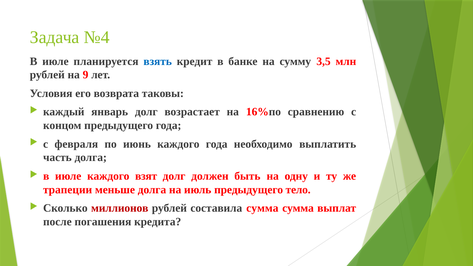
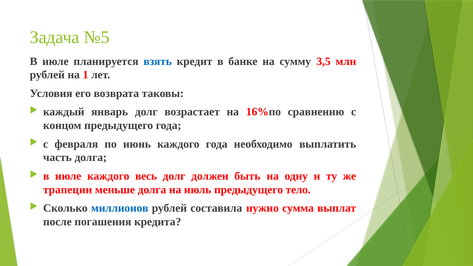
№4: №4 -> №5 (97, 37)
9: 9 -> 1 (86, 75)
взят: взят -> весь (146, 176)
миллионов colour: red -> blue (120, 208)
составила сумма: сумма -> нужно (262, 208)
